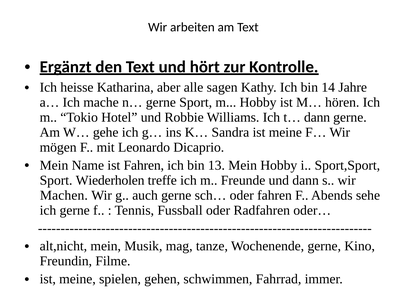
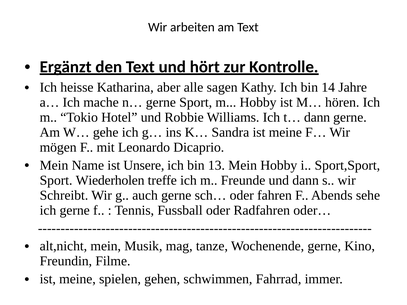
ist Fahren: Fahren -> Unsere (144, 165)
Machen: Machen -> Schreibt (64, 195)
